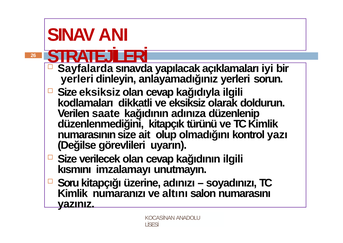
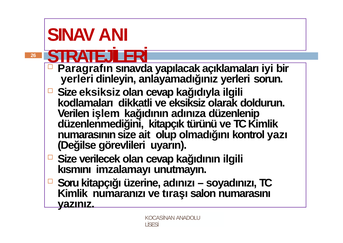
Sayfalarda: Sayfalarda -> Paragrafın (85, 68)
saate: saate -> işlem (106, 113)
altını: altını -> tıraşı (175, 193)
